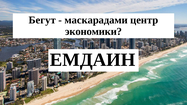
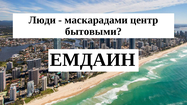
Бегут: Бегут -> Люди (42, 20)
экономики: экономики -> бытовыми (93, 31)
